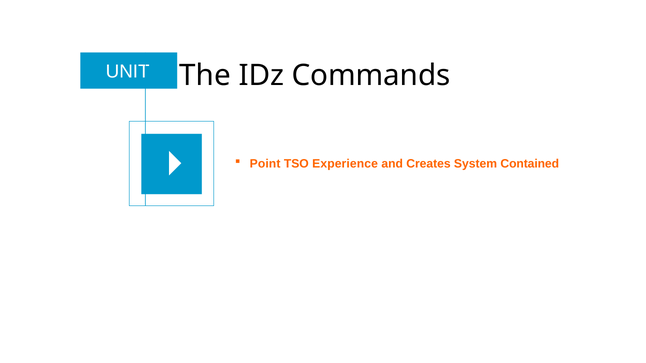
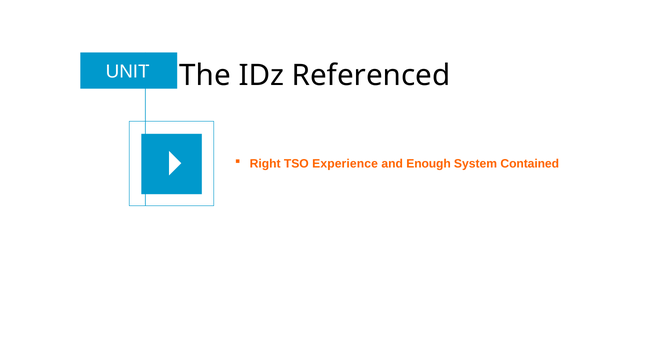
Commands: Commands -> Referenced (371, 76)
Point: Point -> Right (265, 164)
Creates: Creates -> Enough (429, 164)
